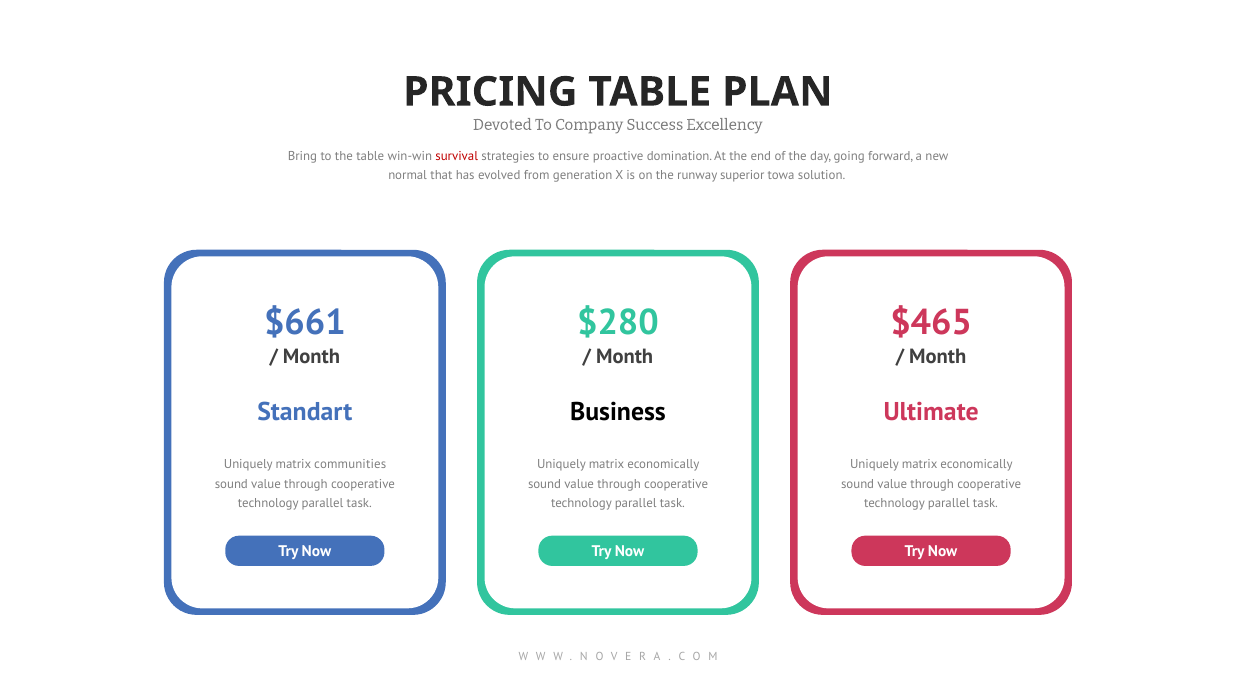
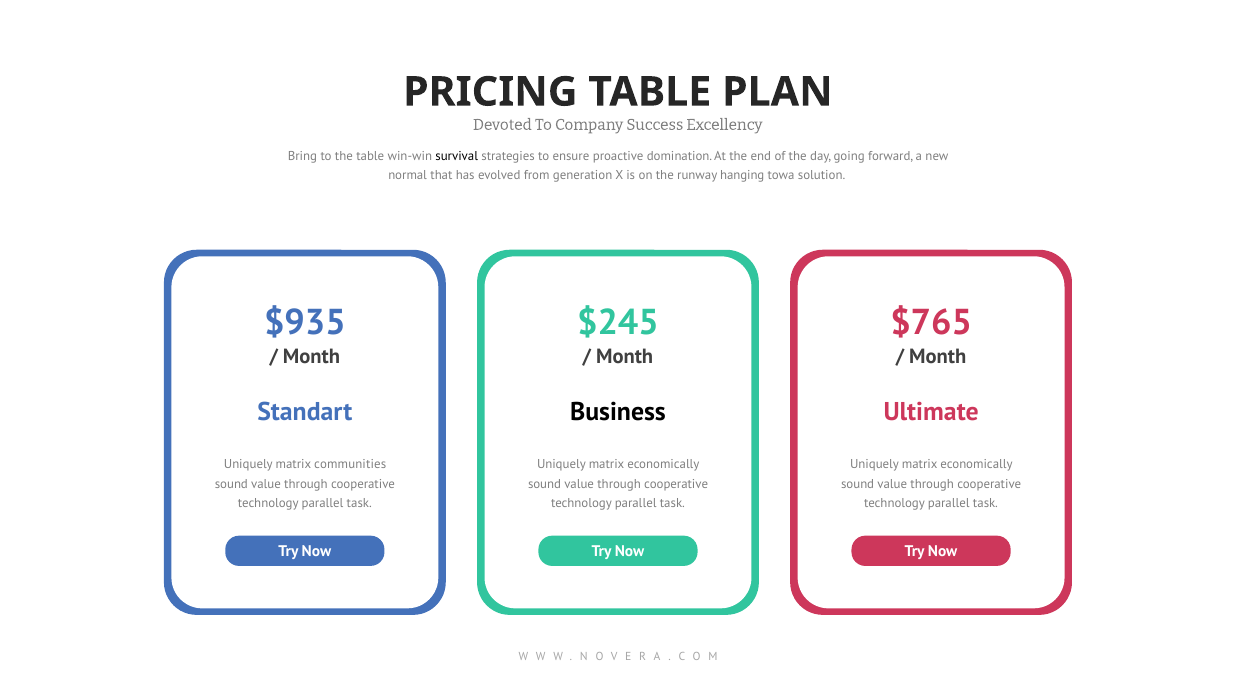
survival colour: red -> black (457, 156)
superior: superior -> hanging (742, 175)
$661: $661 -> $935 (305, 323)
$280: $280 -> $245 (618, 323)
$465: $465 -> $765 (931, 323)
